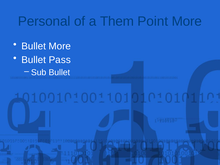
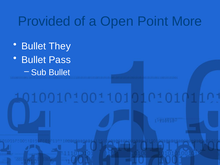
Personal: Personal -> Provided (44, 21)
Them: Them -> Open (117, 21)
Bullet More: More -> They (60, 46)
